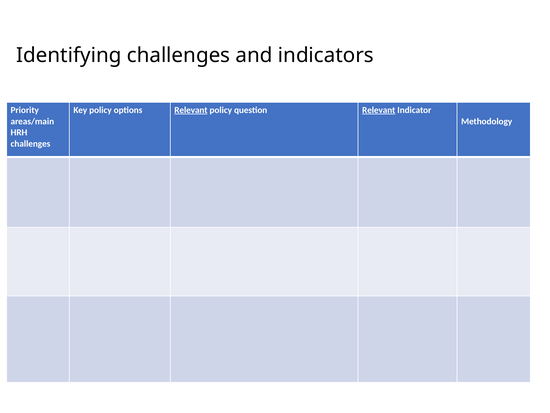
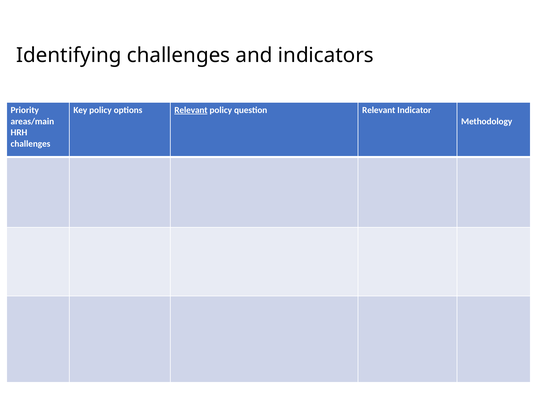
Relevant underline: present -> none (379, 110)
